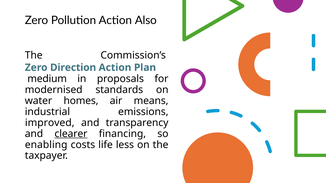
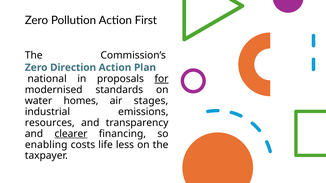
Also: Also -> First (146, 20)
medium: medium -> national (47, 79)
for underline: none -> present (161, 79)
means: means -> stages (151, 101)
improved: improved -> resources (50, 123)
